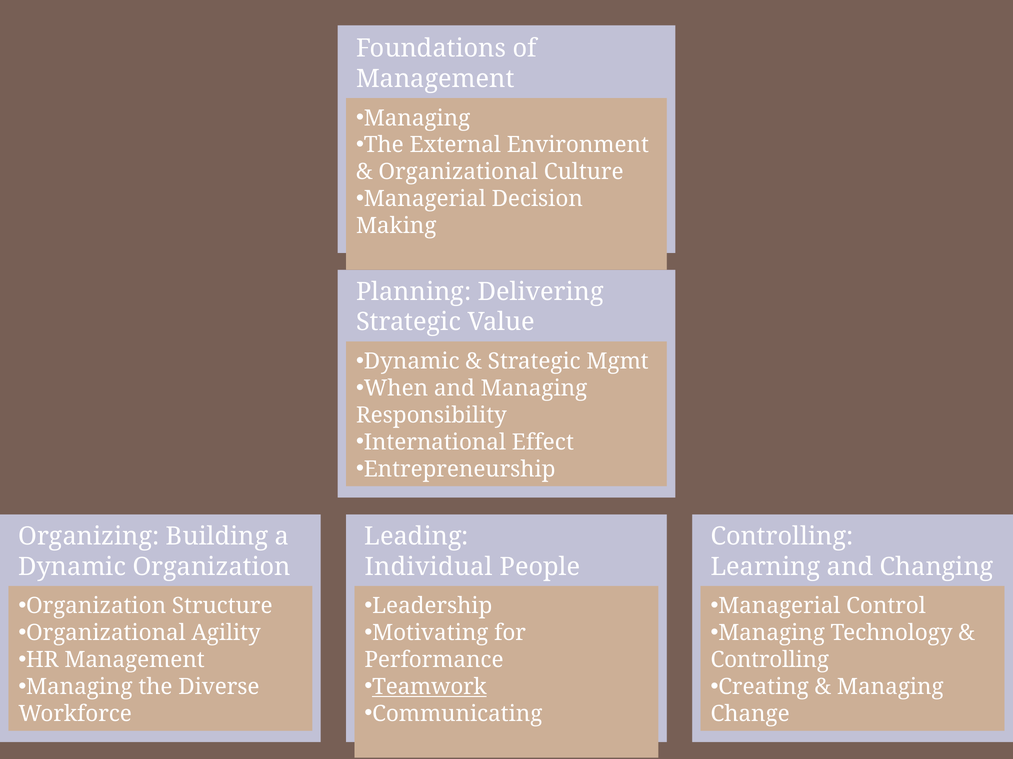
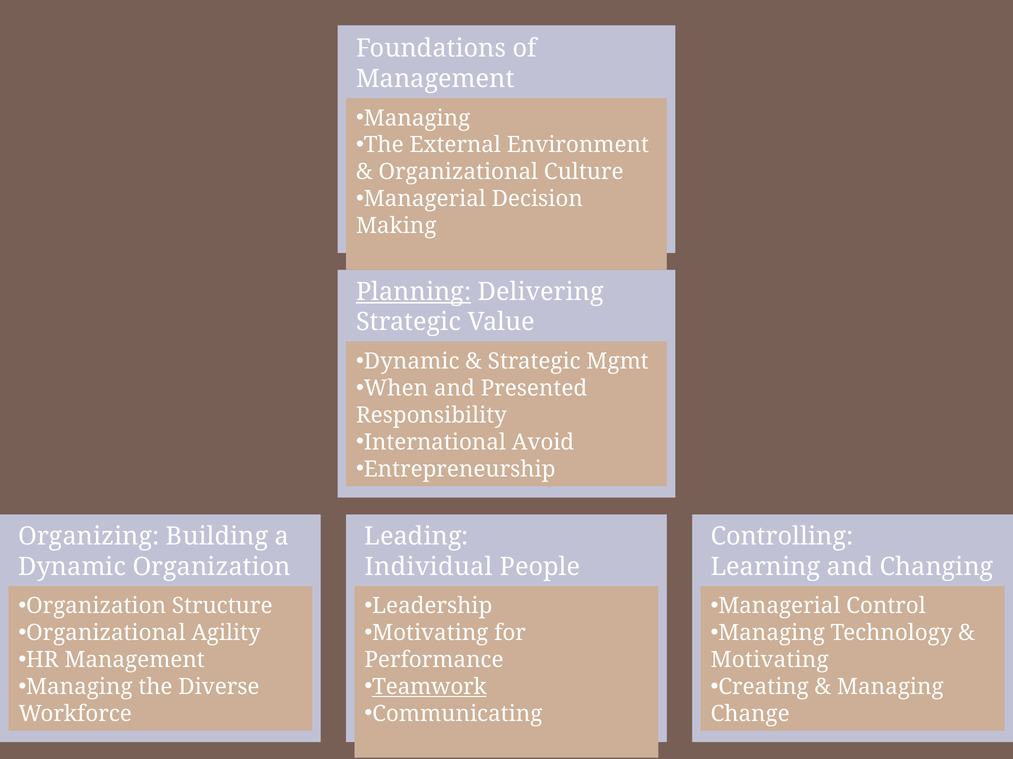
Planning underline: none -> present (414, 292)
and Managing: Managing -> Presented (534, 389)
Effect: Effect -> Avoid (543, 443)
Controlling: Controlling -> Motivating (770, 661)
